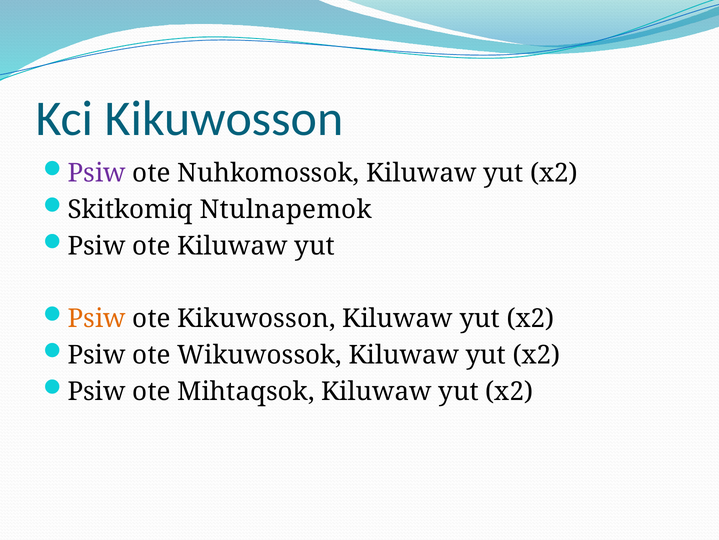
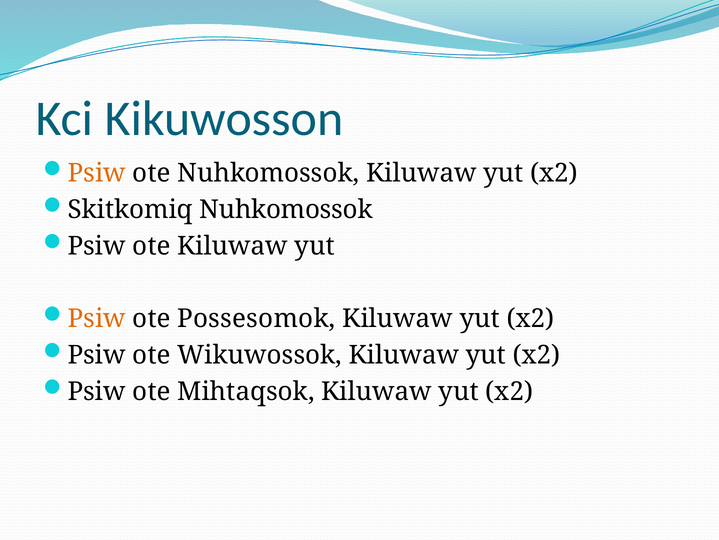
Psiw colour: purple -> orange (97, 173)
Skitkomiq Ntulnapemok: Ntulnapemok -> Nuhkomossok (286, 209)
ote Kikuwosson: Kikuwosson -> Possesomok (256, 318)
